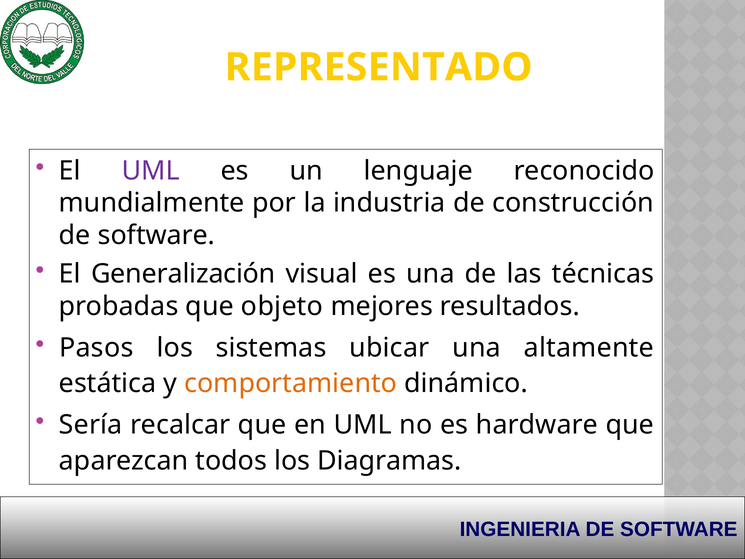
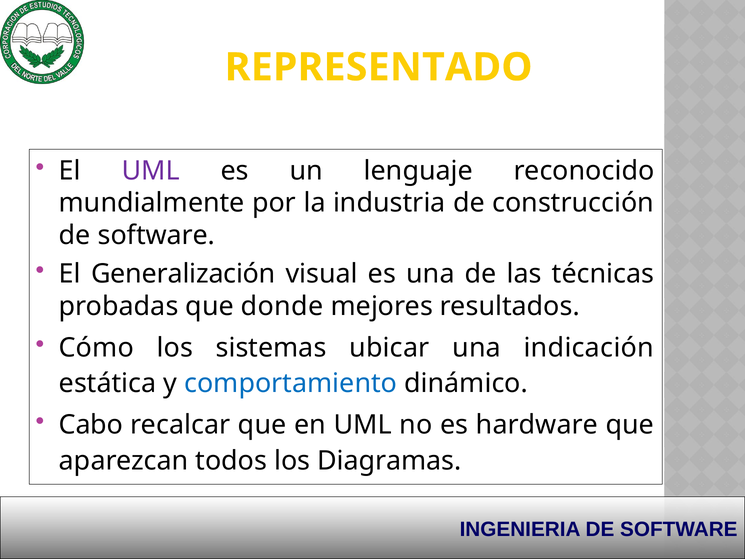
objeto: objeto -> donde (282, 306)
Pasos: Pasos -> Cómo (96, 348)
altamente: altamente -> indicación (589, 348)
comportamiento colour: orange -> blue (291, 383)
Sería: Sería -> Cabo (91, 425)
